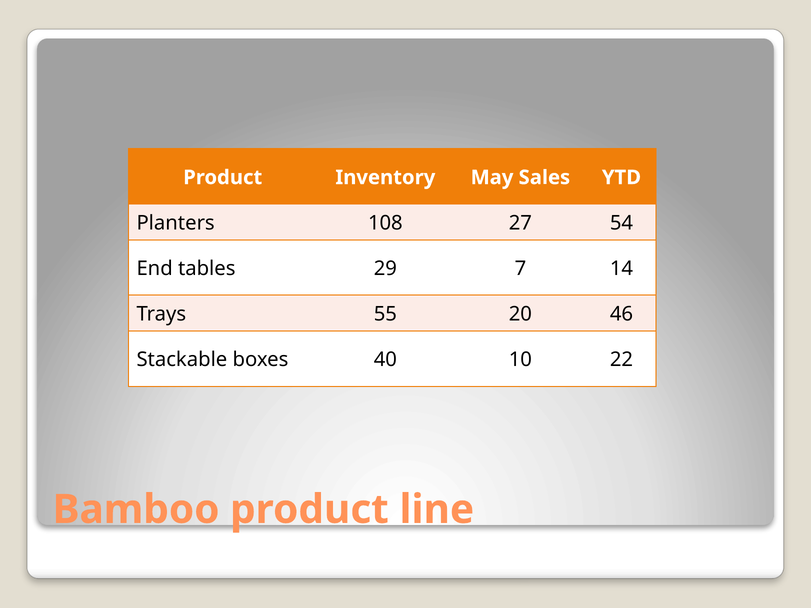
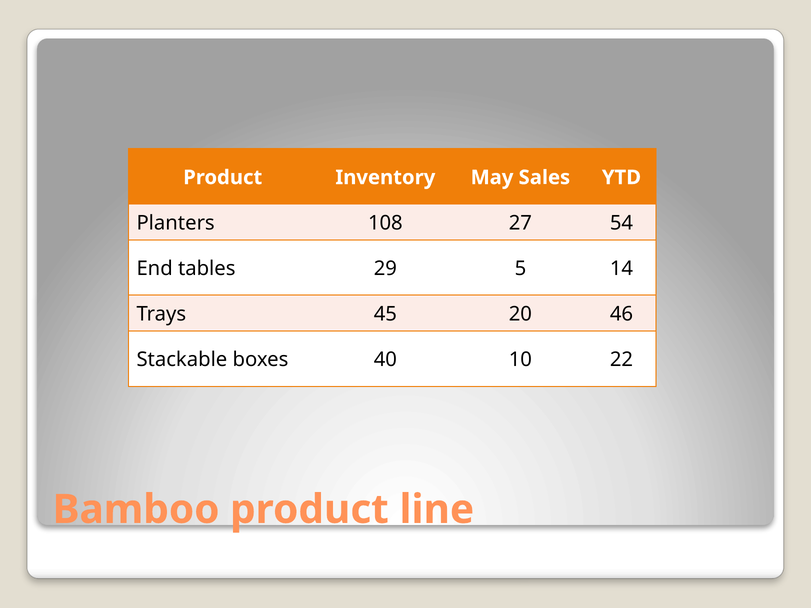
7: 7 -> 5 (520, 269)
55: 55 -> 45 (385, 314)
